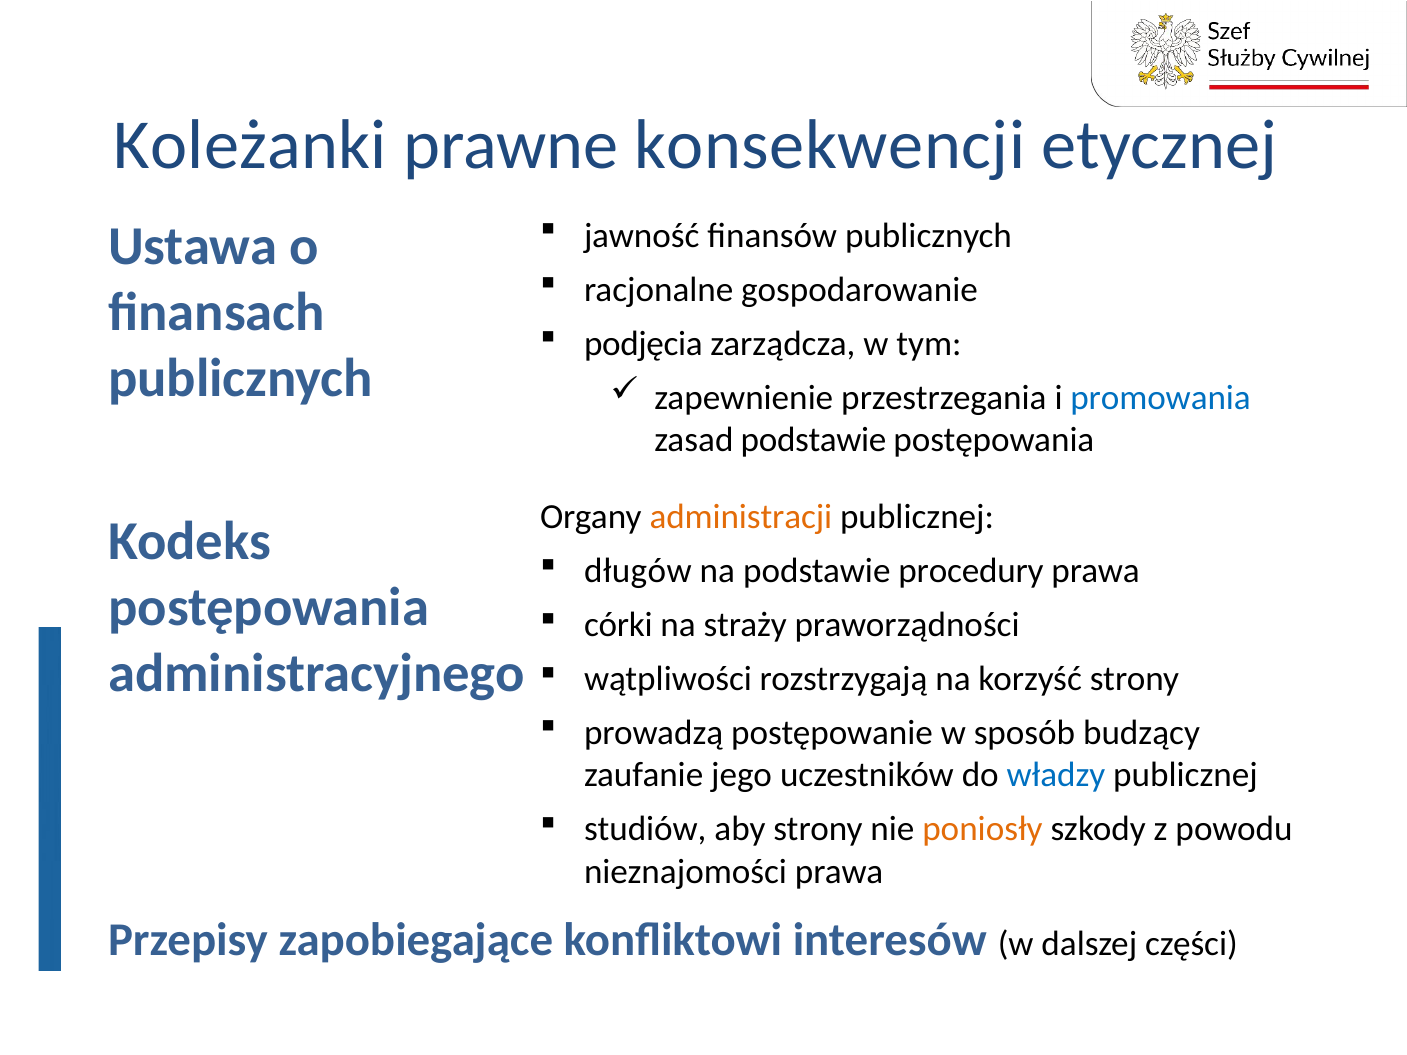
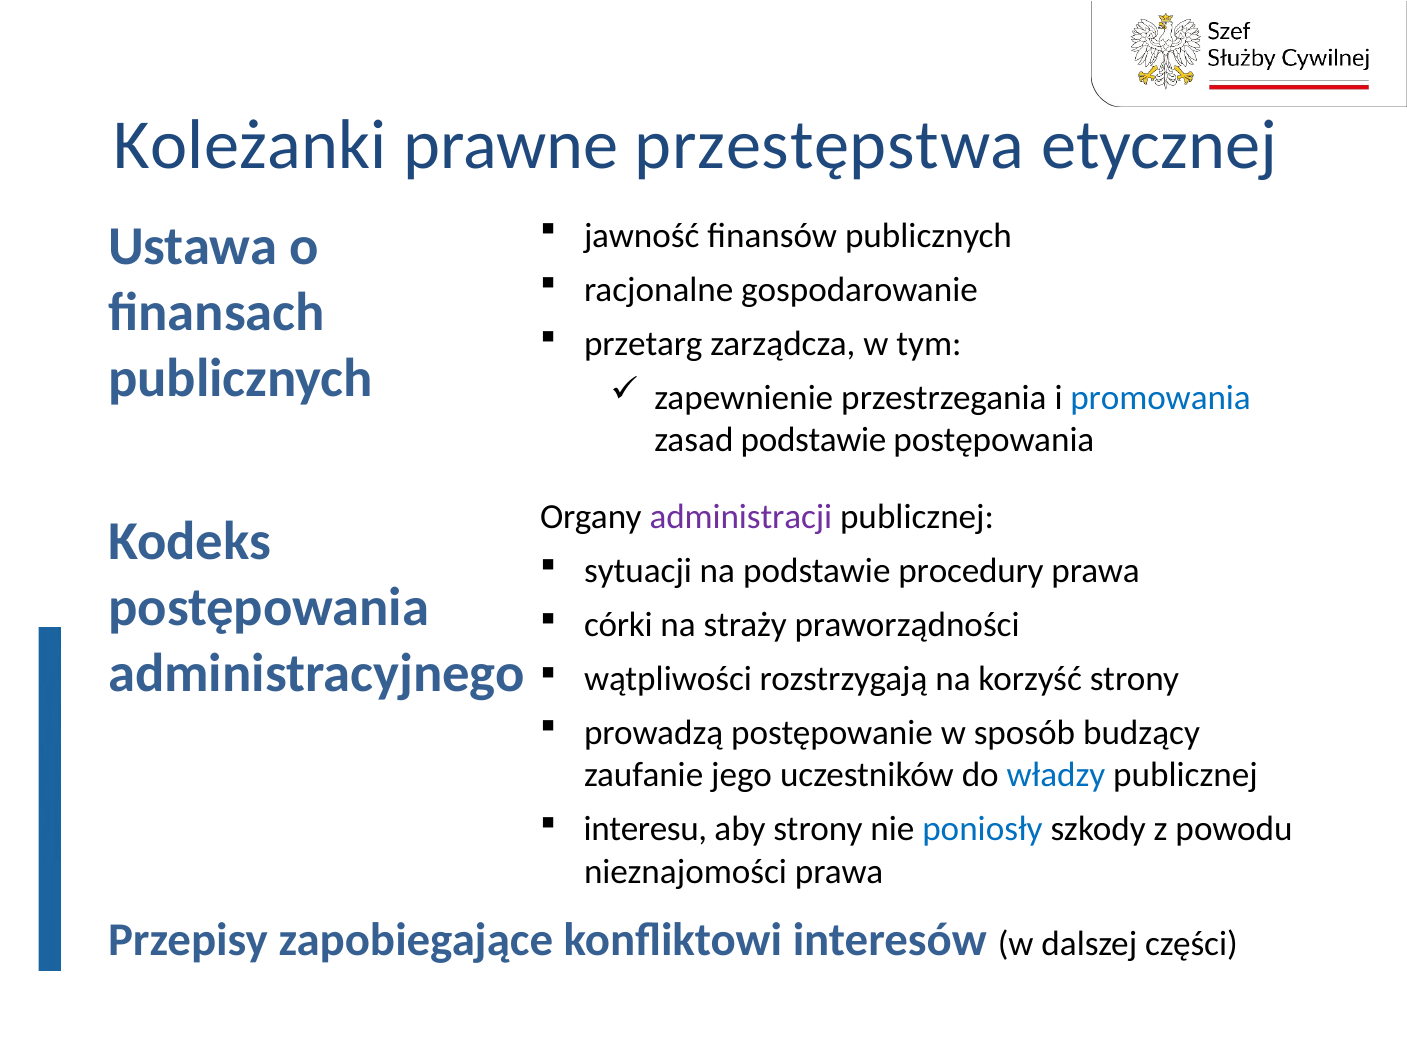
konsekwencji: konsekwencji -> przestępstwa (830, 146)
podjęcia: podjęcia -> przetarg (643, 344)
administracji colour: orange -> purple (741, 518)
długów: długów -> sytuacji (638, 571)
studiów: studiów -> interesu (645, 829)
poniosły colour: orange -> blue (982, 829)
